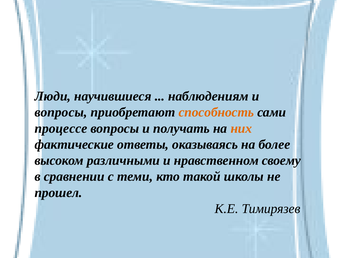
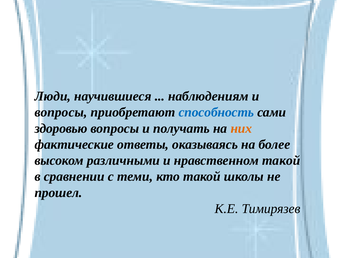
способность colour: orange -> blue (216, 112)
процессе: процессе -> здоровью (61, 128)
нравственном своему: своему -> такой (281, 160)
